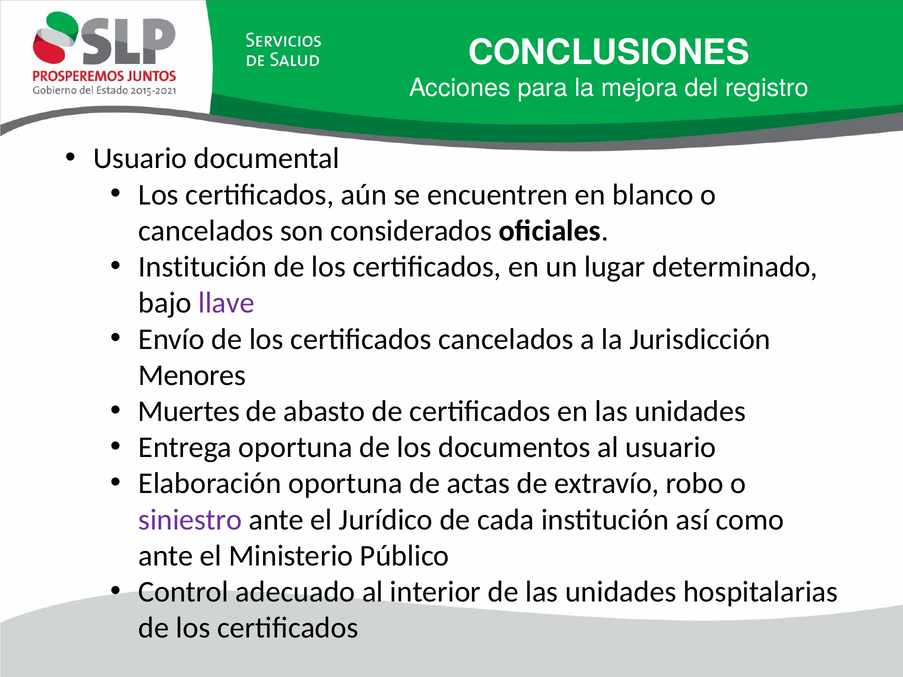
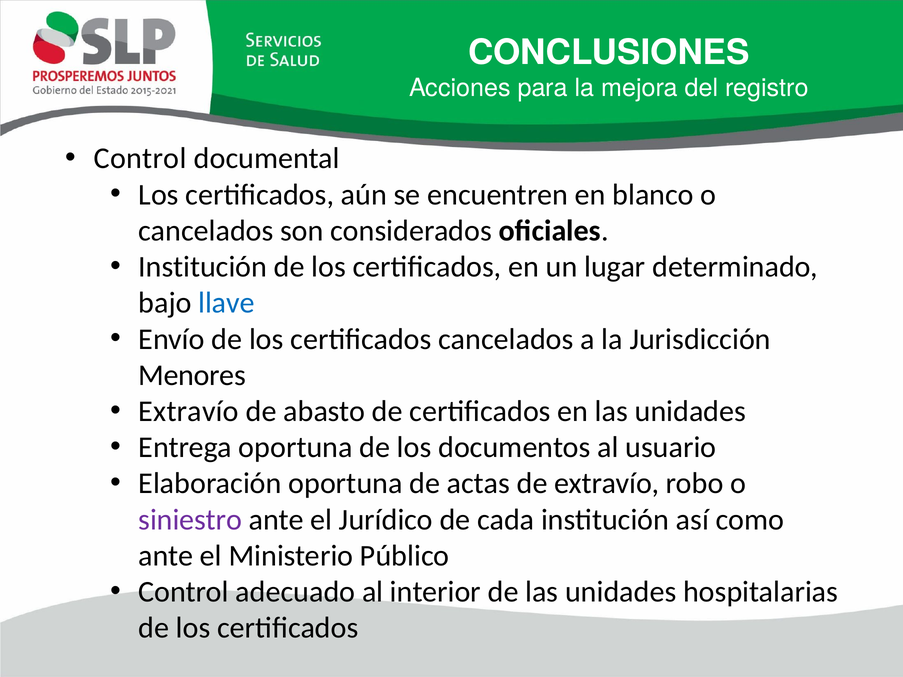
Usuario: Usuario -> Control (140, 159)
llave colour: purple -> blue (226, 303)
Muertes: Muertes -> Extravío (189, 411)
